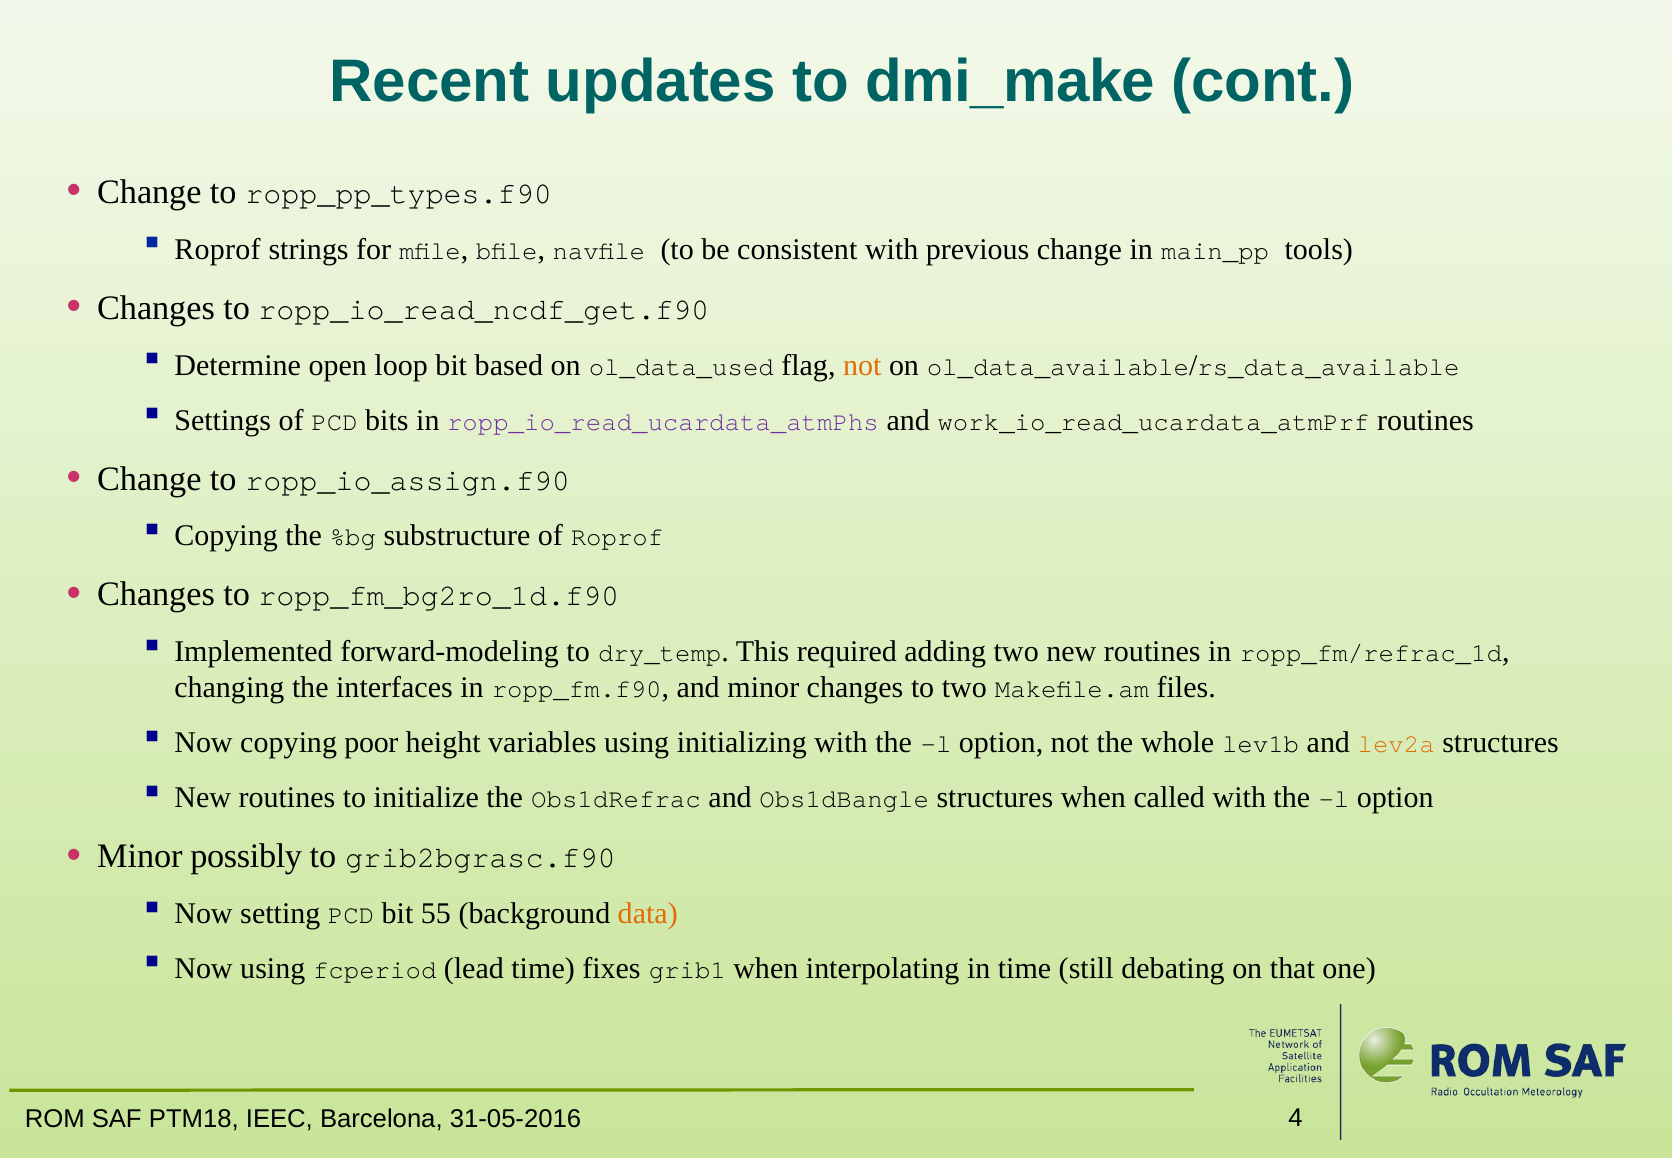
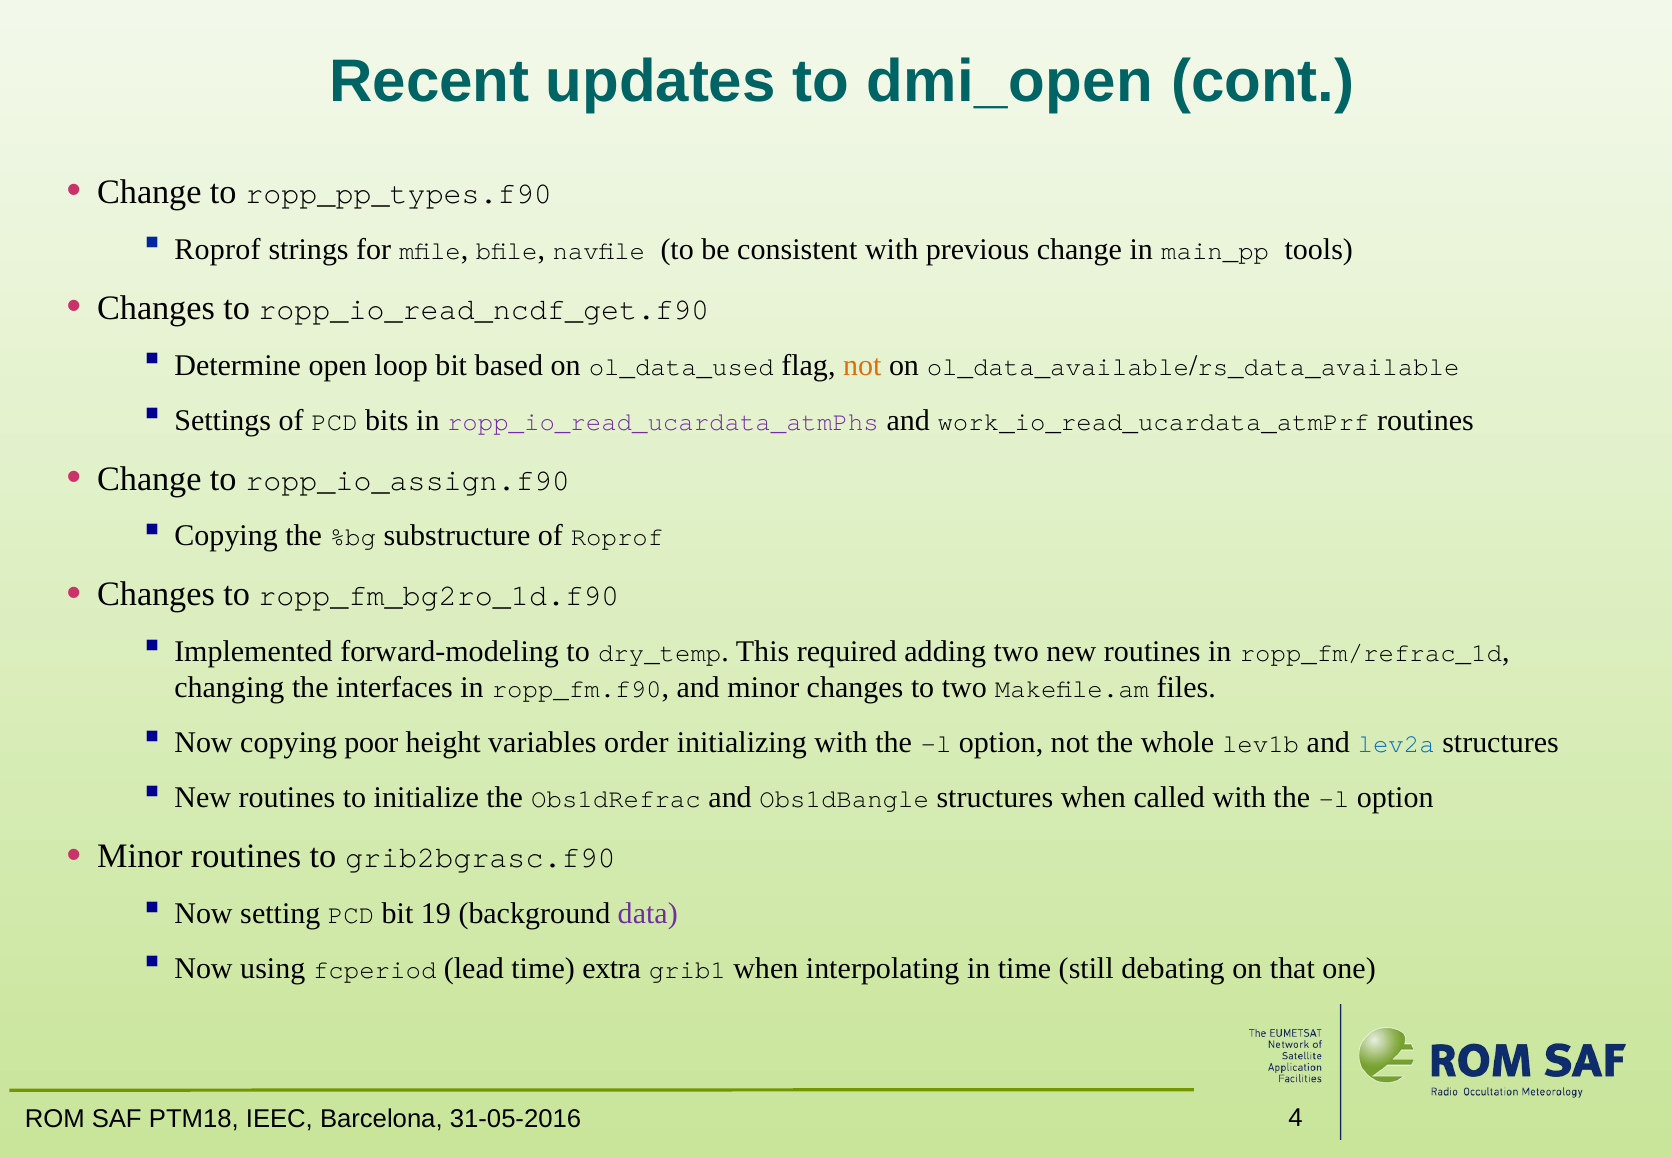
dmi_make: dmi_make -> dmi_open (1010, 81)
variables using: using -> order (636, 743)
lev2a colour: orange -> blue (1396, 744)
Minor possibly: possibly -> routines (246, 856)
55: 55 -> 19 (436, 913)
data colour: orange -> purple (648, 913)
fixes: fixes -> extra (612, 968)
